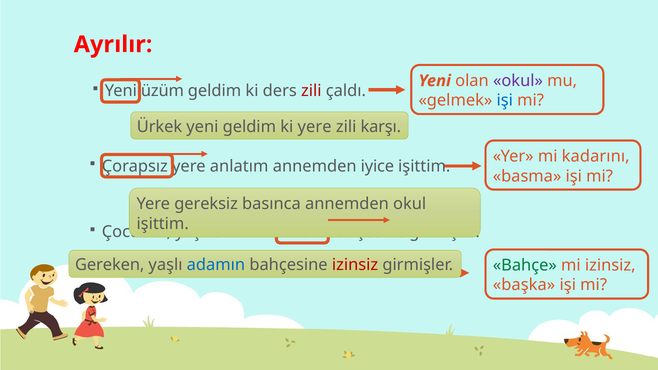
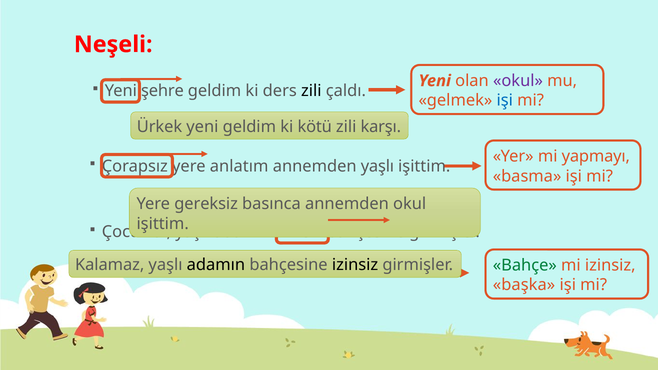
Ayrılır: Ayrılır -> Neşeli (113, 44)
üzüm: üzüm -> şehre (162, 91)
zili colour: red -> black (311, 91)
ki yere: yere -> kötü (315, 127)
kadarını: kadarını -> yapmayı (596, 156)
annemden iyice: iyice -> yaşlı (377, 166)
Gereken: Gereken -> Kalamaz (110, 265)
adamın colour: blue -> black (216, 265)
izinsiz colour: red -> black (355, 265)
